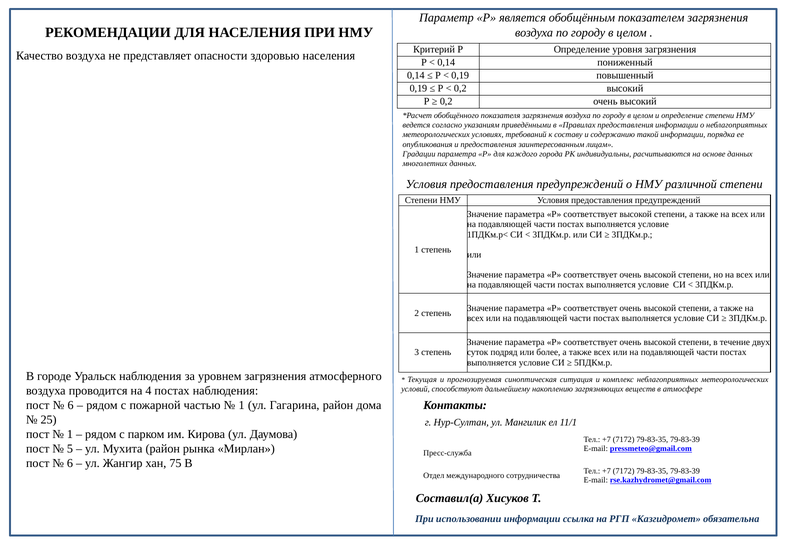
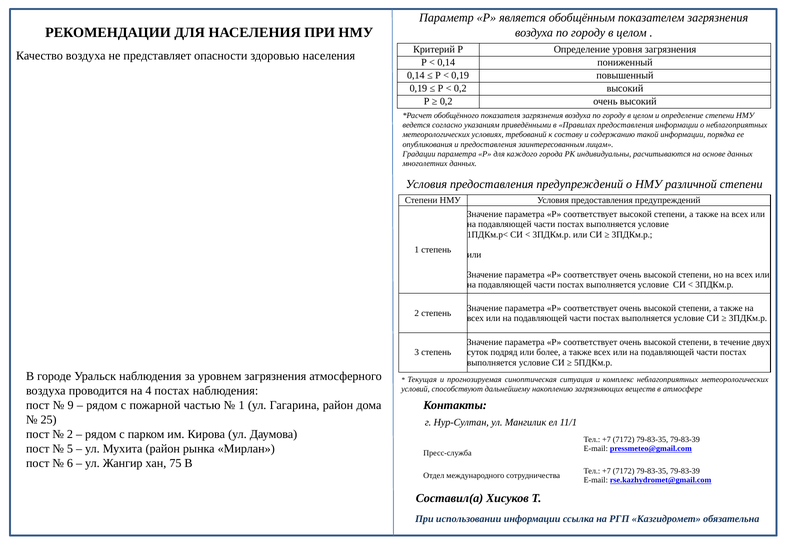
6: 6 -> 9 (71, 405)
1: 1 -> 2 (70, 434)
